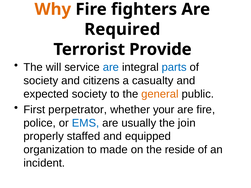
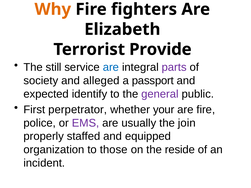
Required: Required -> Elizabeth (122, 29)
will: will -> still (54, 67)
parts colour: blue -> purple (174, 67)
citizens: citizens -> alleged (101, 81)
casualty: casualty -> passport (153, 81)
expected society: society -> identify (90, 94)
general colour: orange -> purple (160, 94)
EMS colour: blue -> purple (86, 123)
made: made -> those (114, 150)
